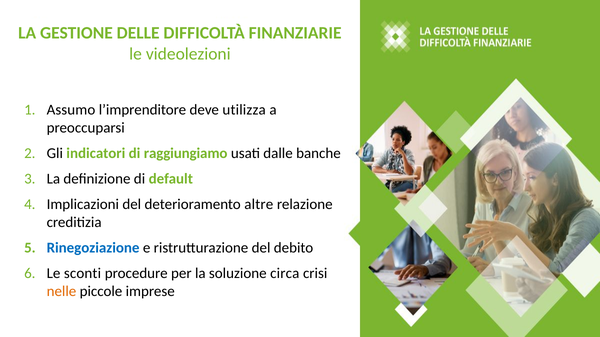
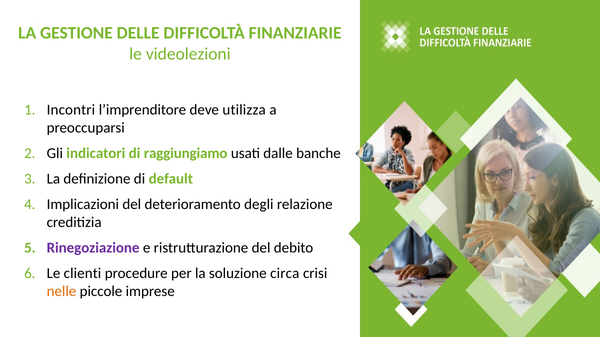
Assumo: Assumo -> Incontri (71, 110)
altre: altre -> degli (259, 205)
Rinegoziazione colour: blue -> purple (93, 248)
sconti: sconti -> clienti (83, 274)
